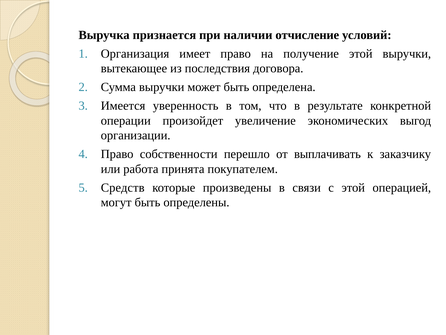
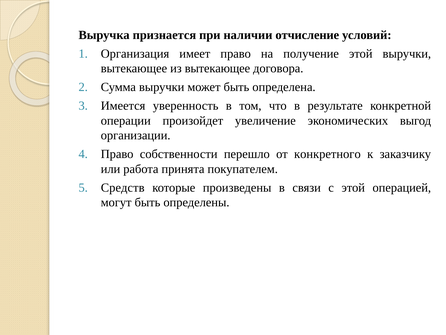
из последствия: последствия -> вытекающее (217, 68)
выплачивать: выплачивать -> конкретного (327, 154)
